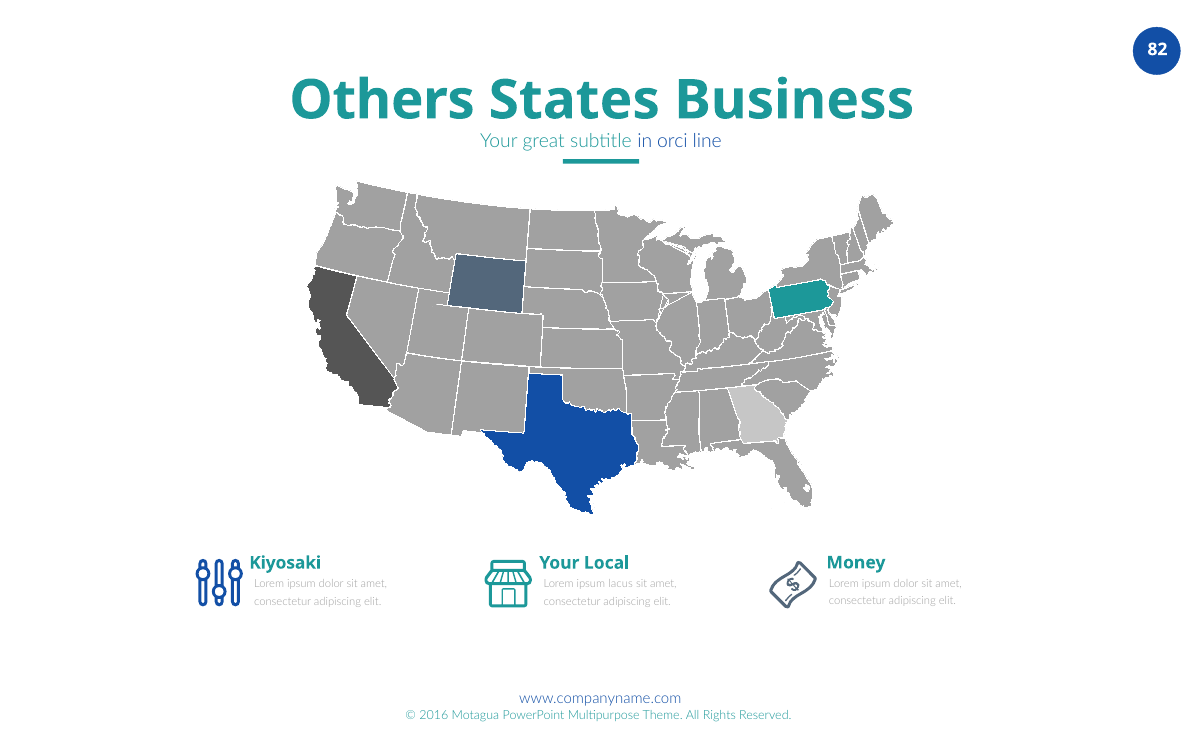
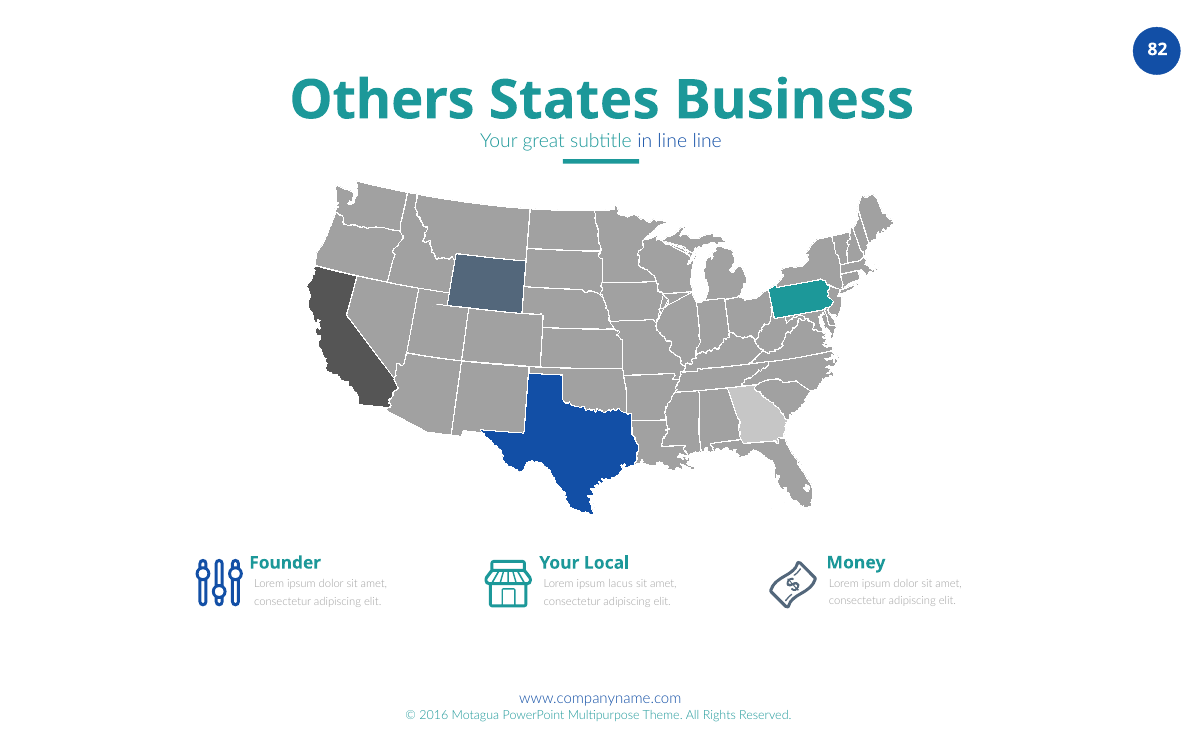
orci: orci -> line (672, 141)
Kiyosaki: Kiyosaki -> Founder (285, 563)
